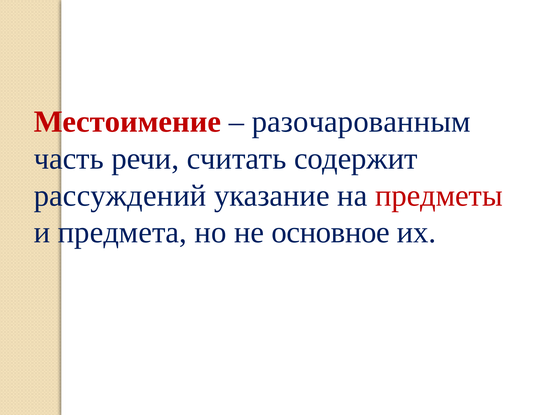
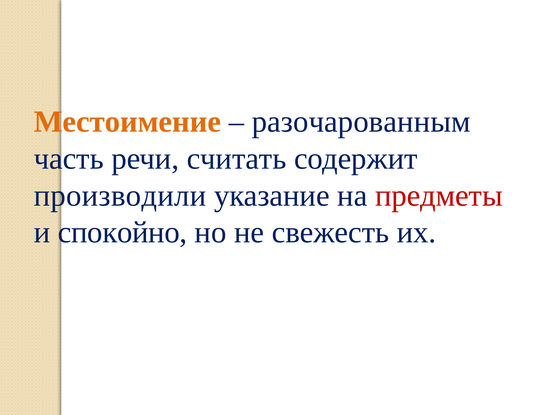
Местоимение colour: red -> orange (127, 122)
рассуждений: рассуждений -> производили (120, 195)
предмета: предмета -> спокойно (123, 232)
основное: основное -> свежесть (330, 232)
